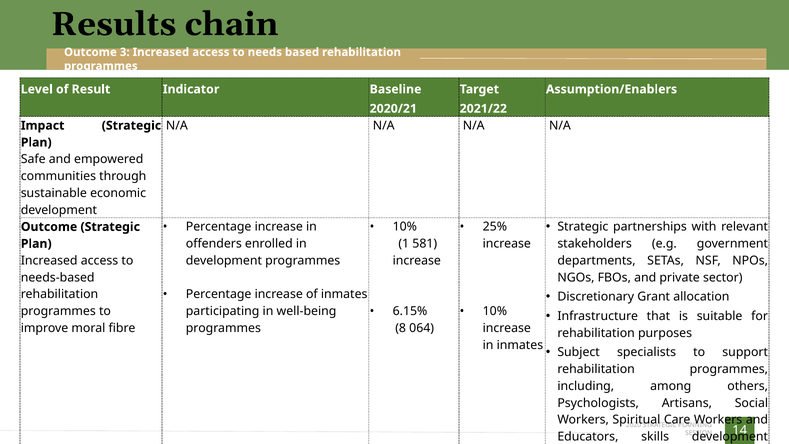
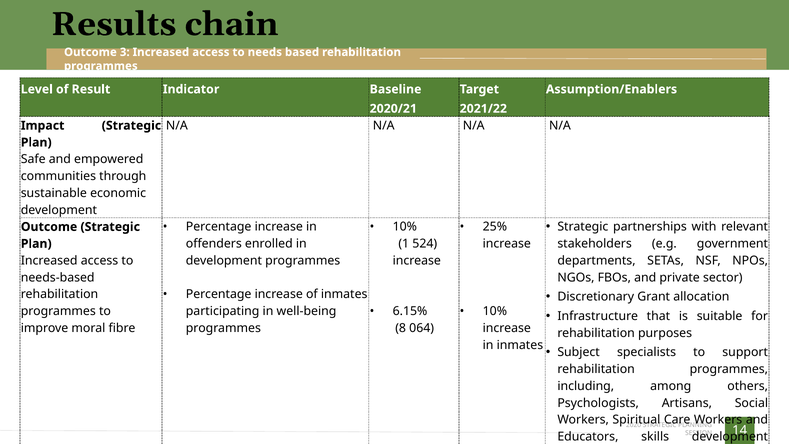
581: 581 -> 524 (425, 244)
